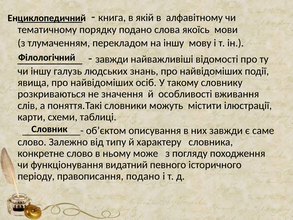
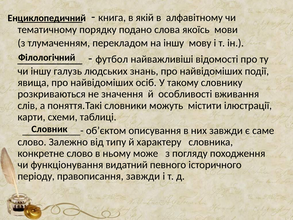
завжди: завжди -> футбол (112, 59)
правописання подано: подано -> завжди (143, 176)
